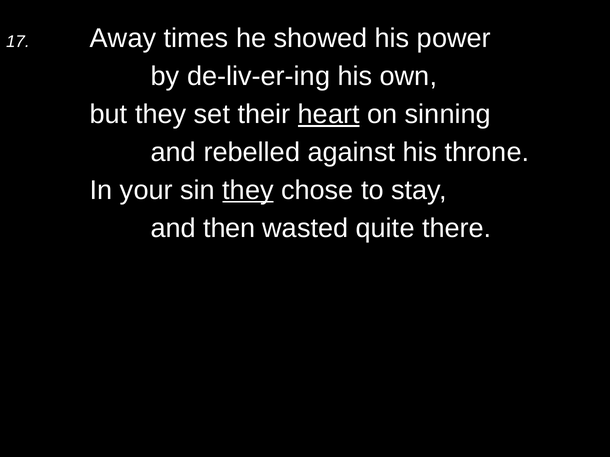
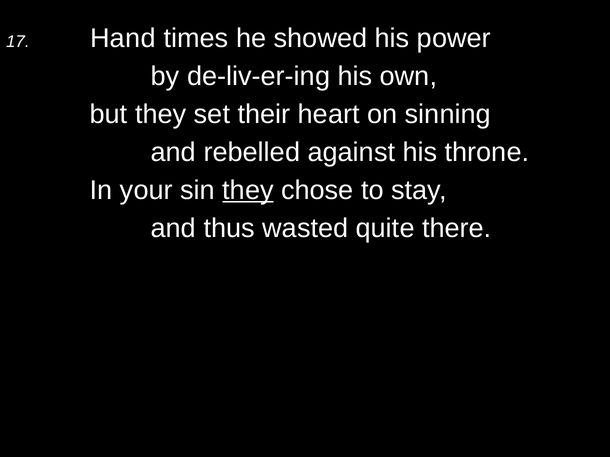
Away: Away -> Hand (123, 39)
heart underline: present -> none (329, 115)
then: then -> thus (229, 228)
